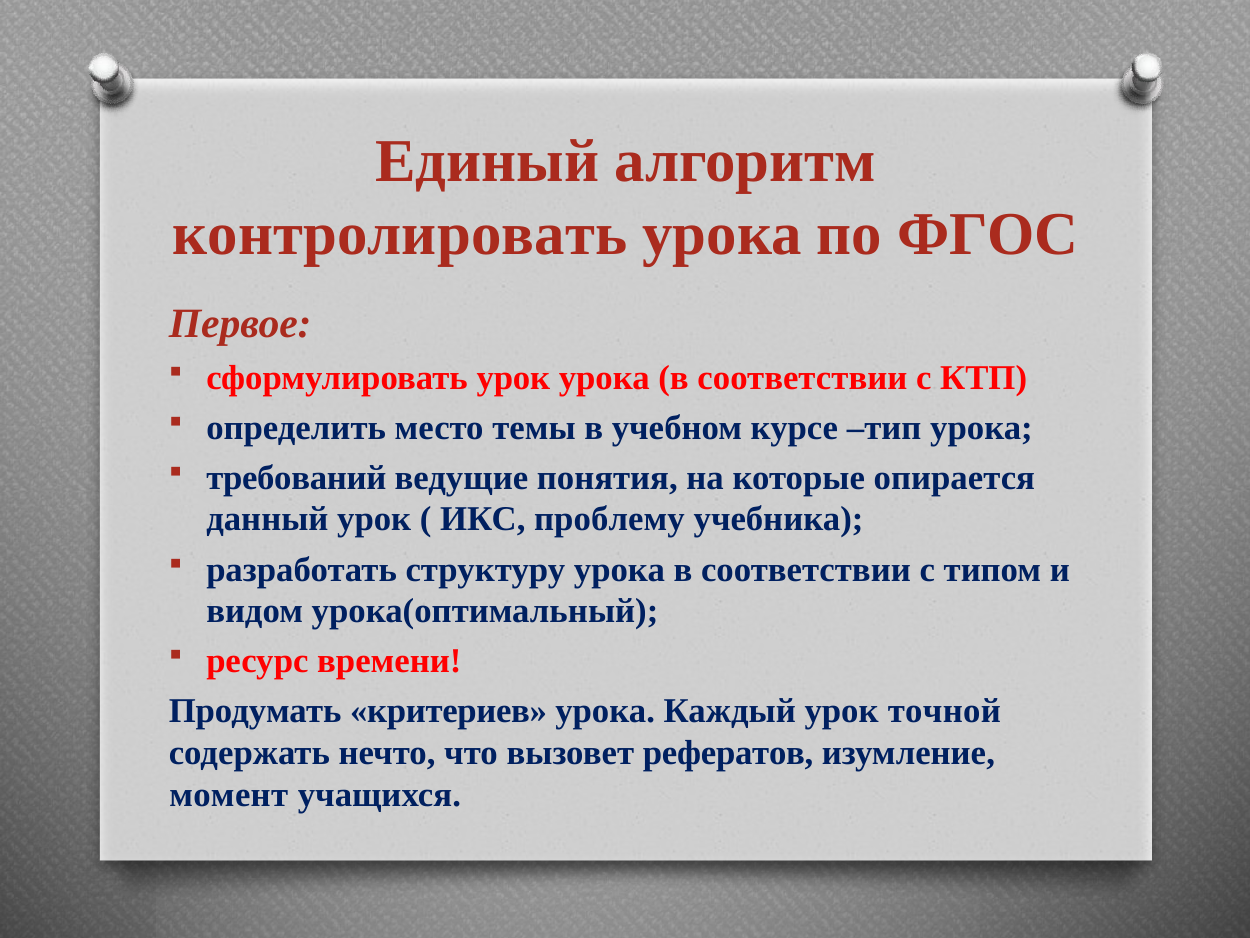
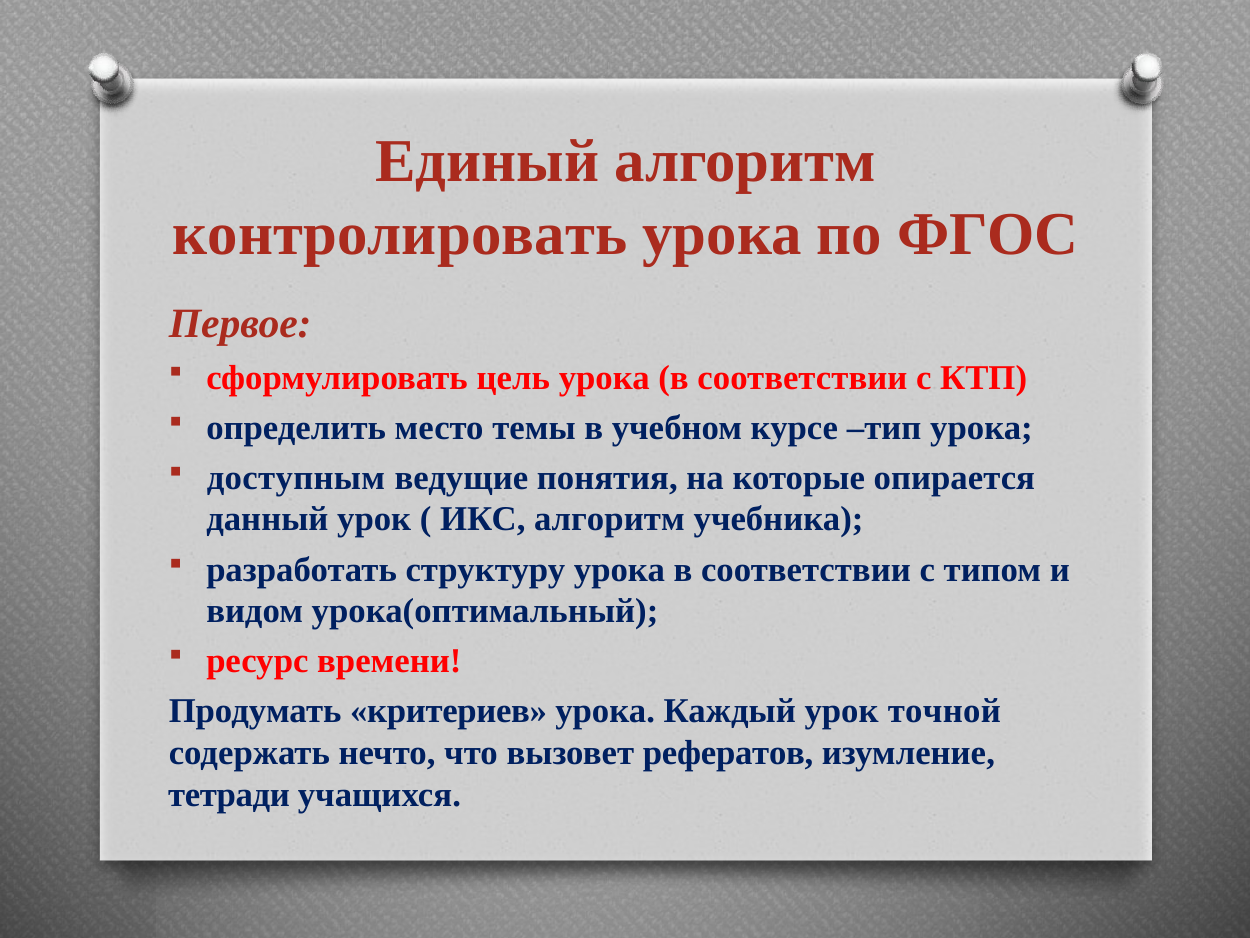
сформулировать урок: урок -> цель (513, 378)
требований: требований -> доступным (296, 478)
ИКС проблему: проблему -> алгоритм (609, 519)
момент: момент -> тетради (229, 794)
